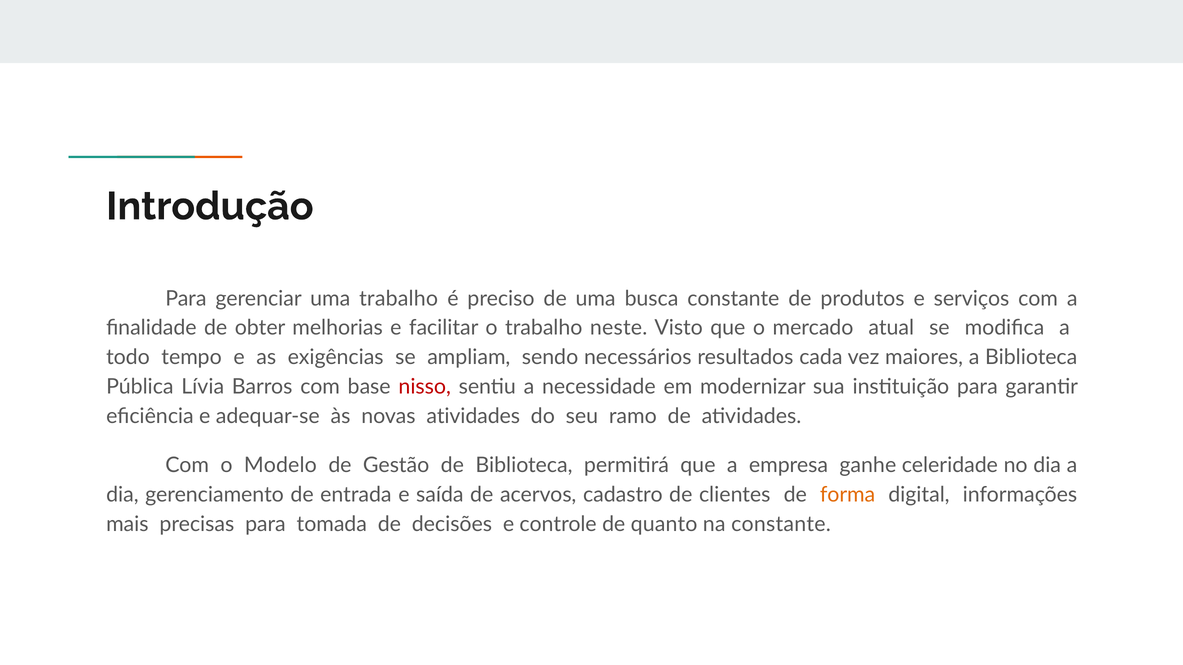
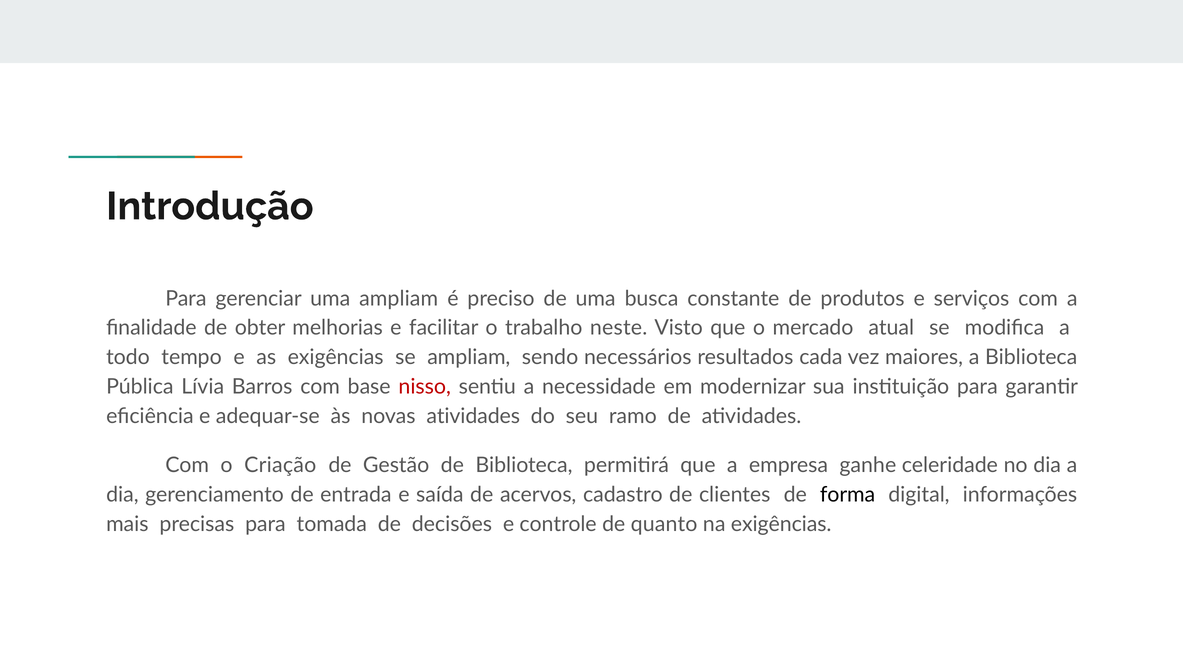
uma trabalho: trabalho -> ampliam (399, 299)
Modelo: Modelo -> Criação (280, 466)
forma colour: orange -> black (848, 495)
na constante: constante -> exigências (781, 524)
